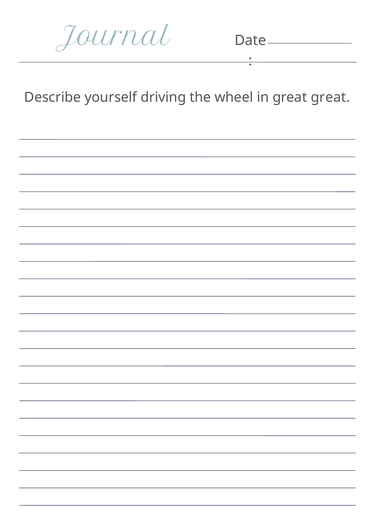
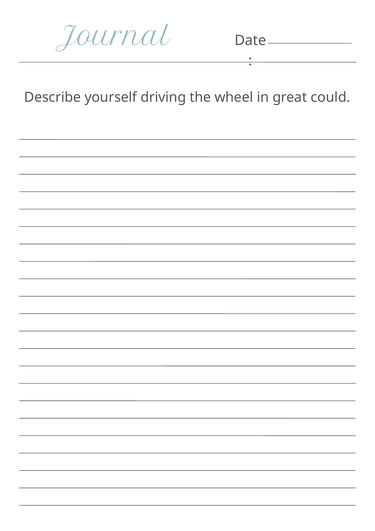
great great: great -> could (330, 97)
